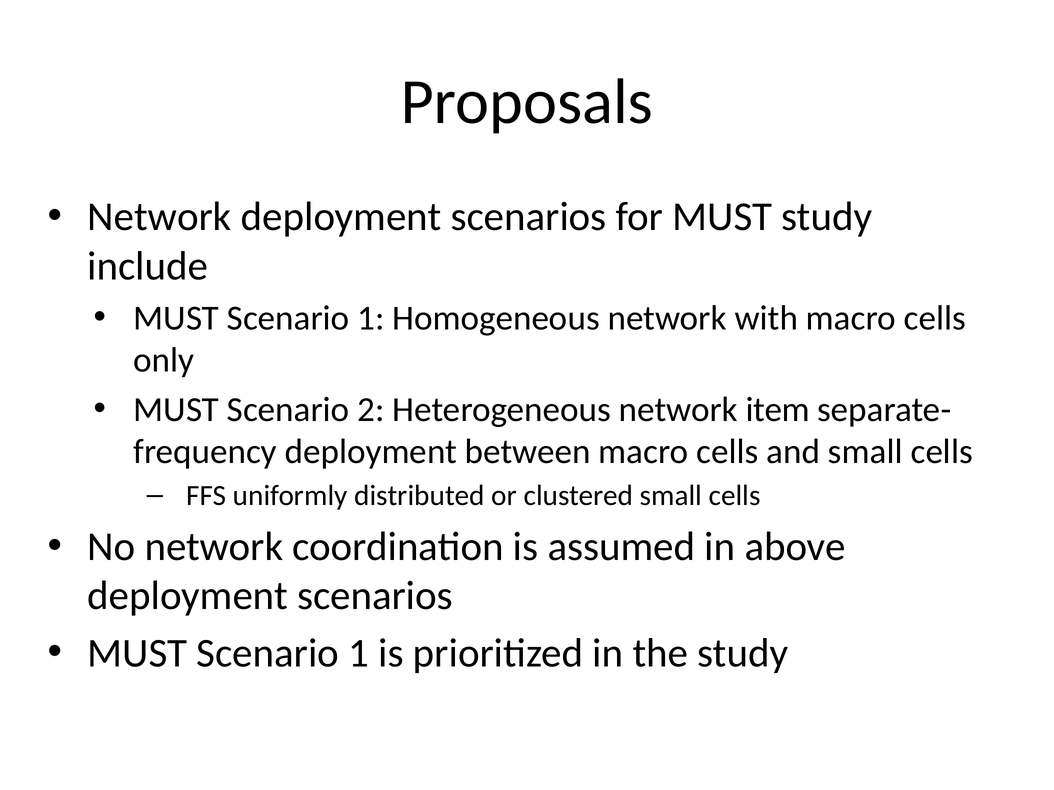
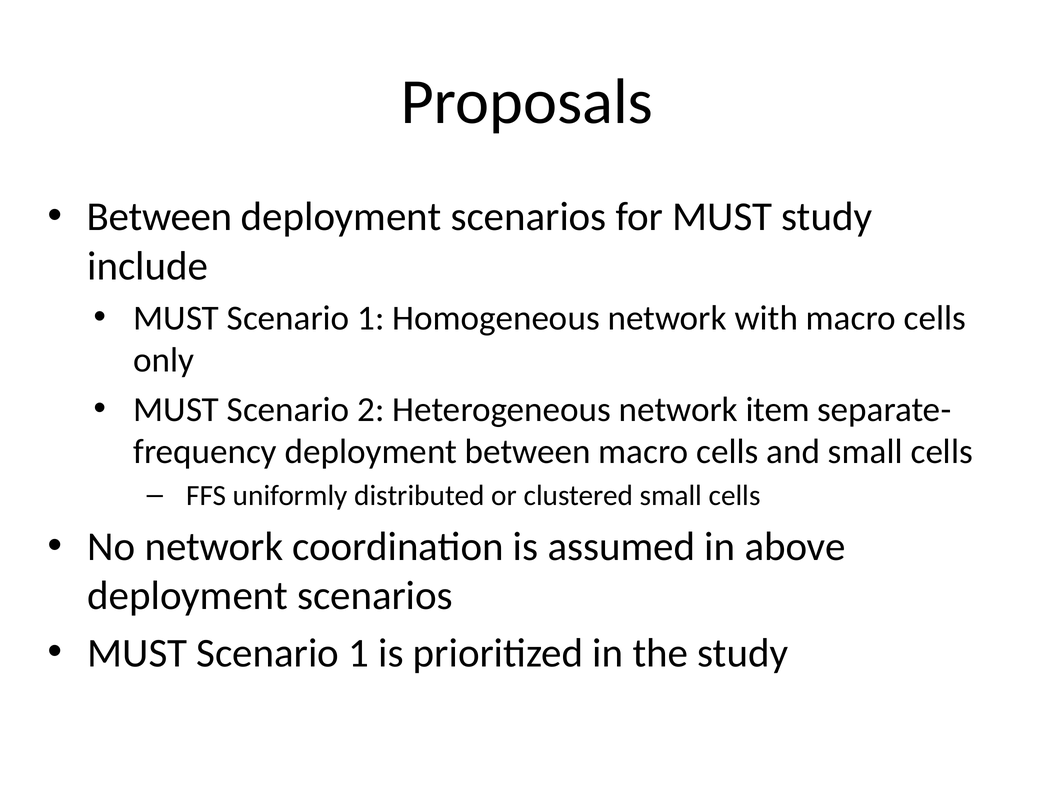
Network: Network -> Between (160, 217)
